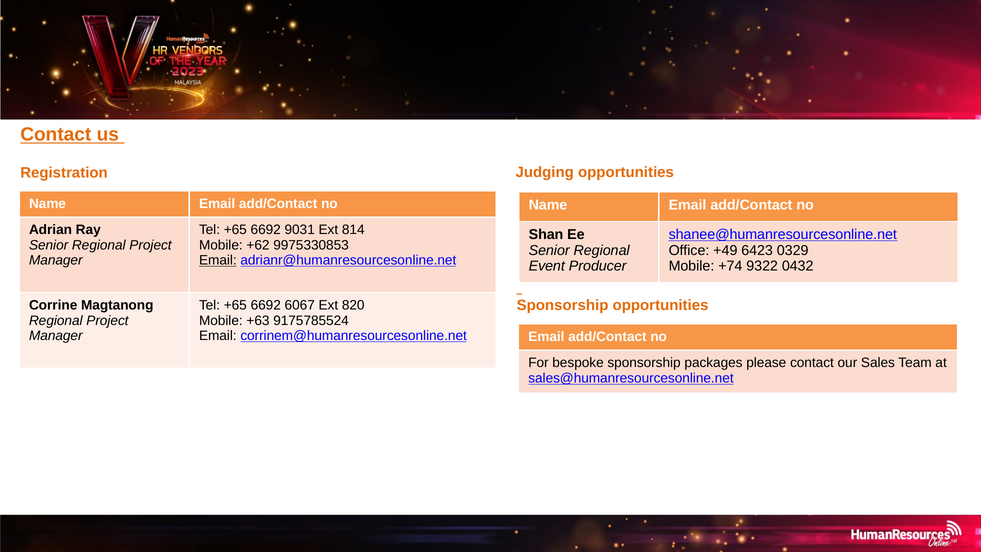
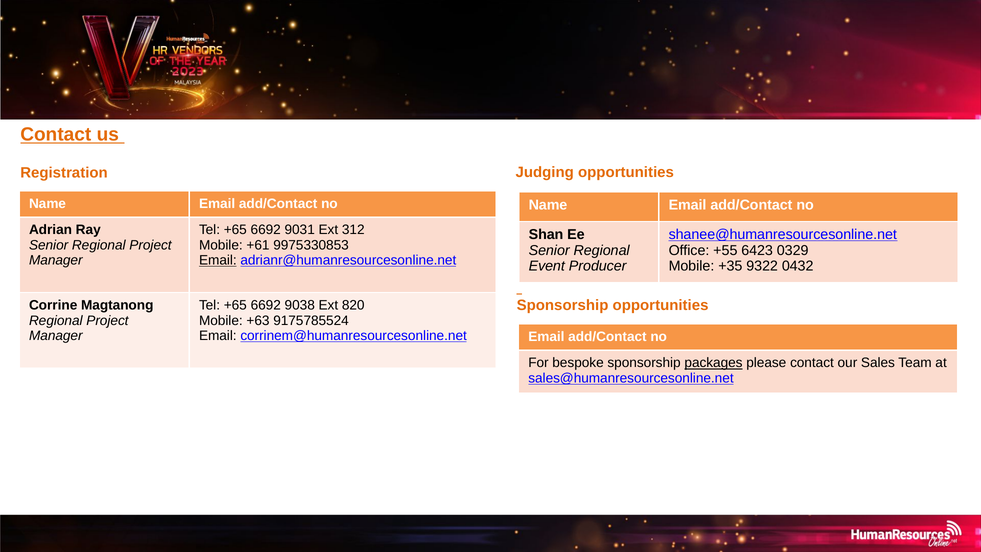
814: 814 -> 312 (353, 230)
+62: +62 -> +61 (258, 245)
+49: +49 -> +55 (725, 250)
+74: +74 -> +35 (730, 266)
6067: 6067 -> 9038 (300, 305)
packages underline: none -> present (714, 363)
